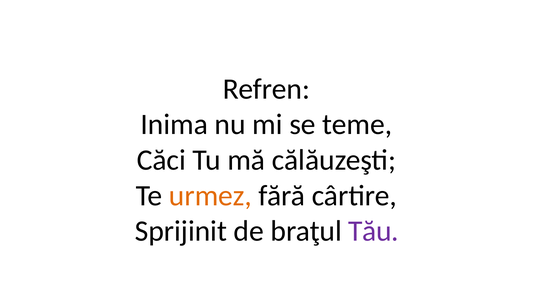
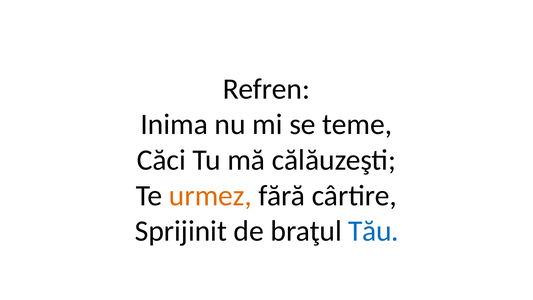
Tău colour: purple -> blue (373, 231)
